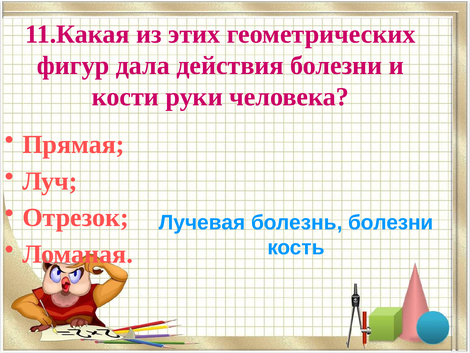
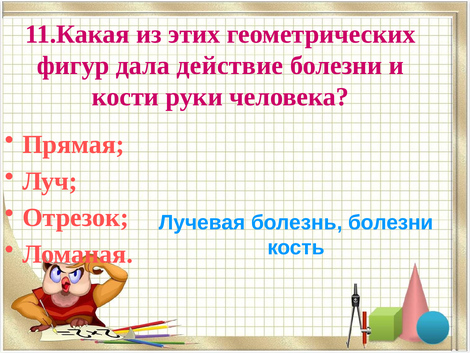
действия: действия -> действие (230, 66)
